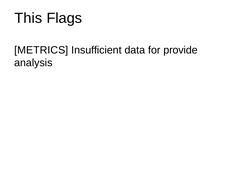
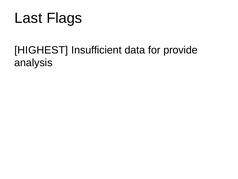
This: This -> Last (28, 18)
METRICS: METRICS -> HIGHEST (41, 50)
